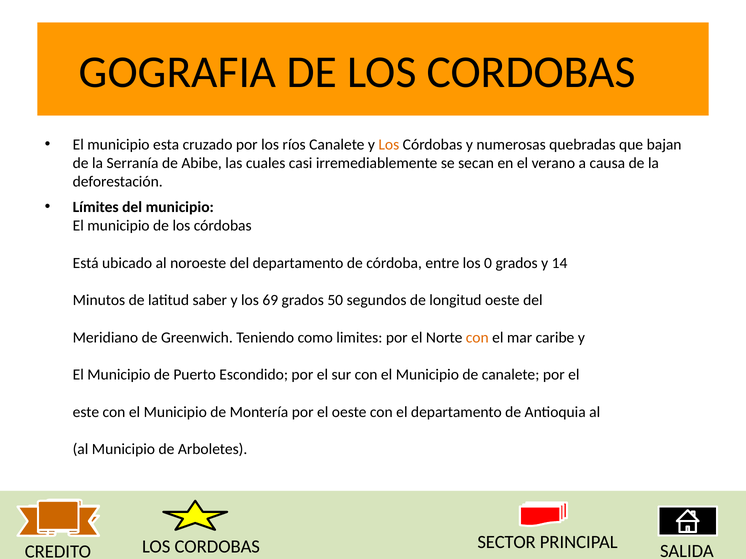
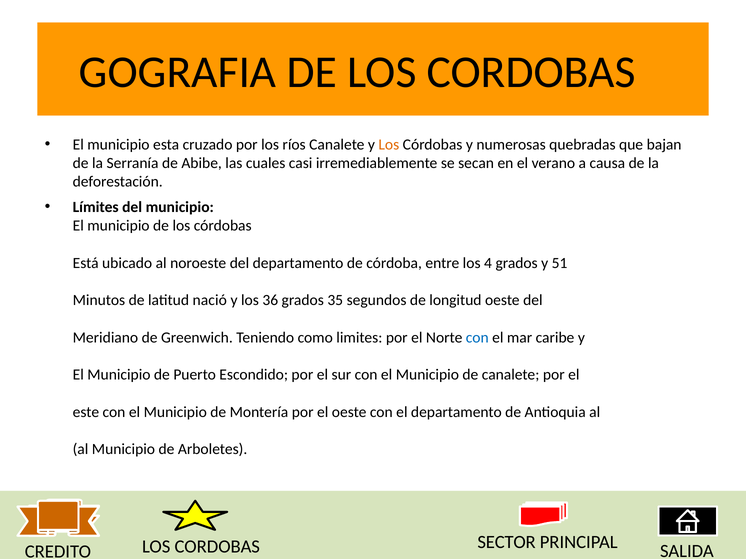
0: 0 -> 4 (488, 263)
14: 14 -> 51 (560, 263)
saber: saber -> nació (210, 301)
69: 69 -> 36 (270, 301)
50: 50 -> 35 (335, 301)
con colour: orange -> blue (477, 338)
